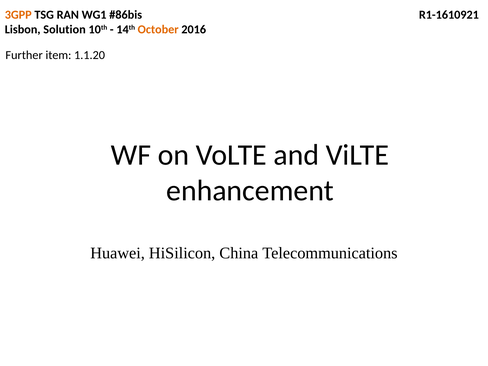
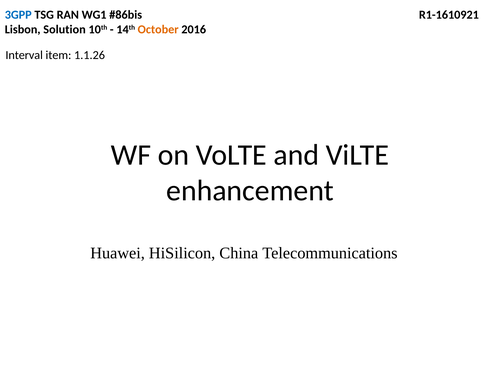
3GPP colour: orange -> blue (18, 15)
Further: Further -> Interval (24, 55)
1.1.20: 1.1.20 -> 1.1.26 (90, 55)
